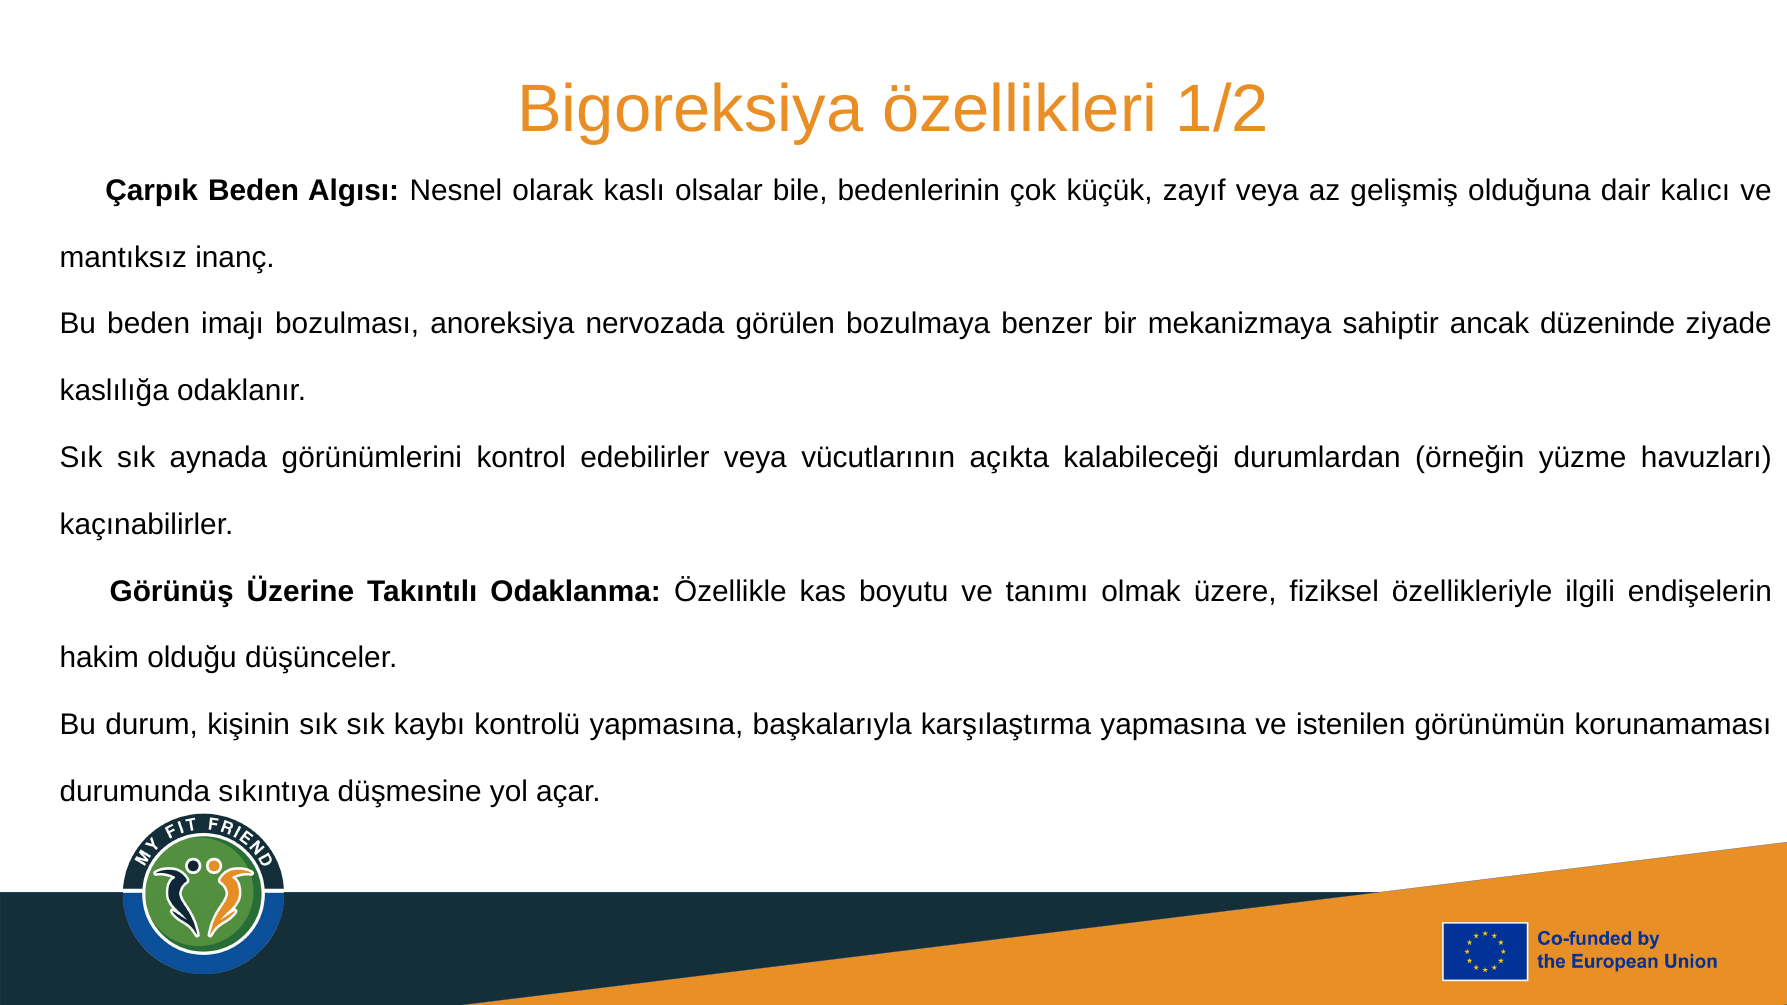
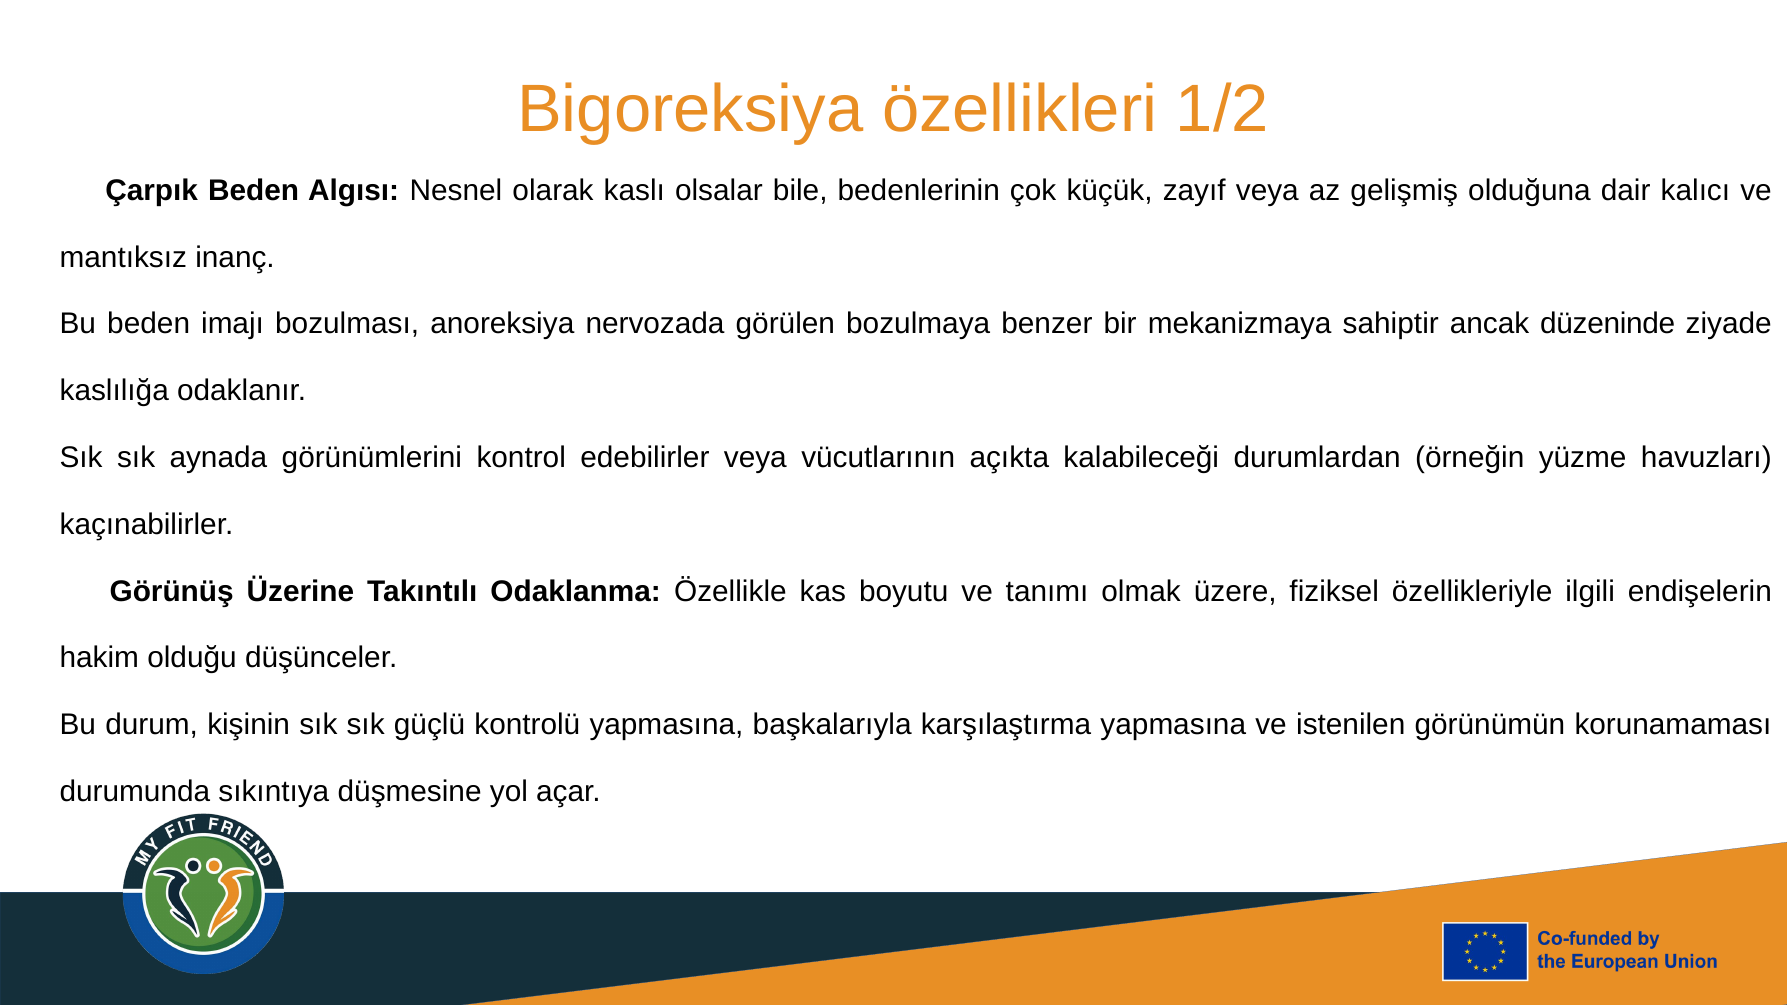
kaybı: kaybı -> güçlü (429, 725)
